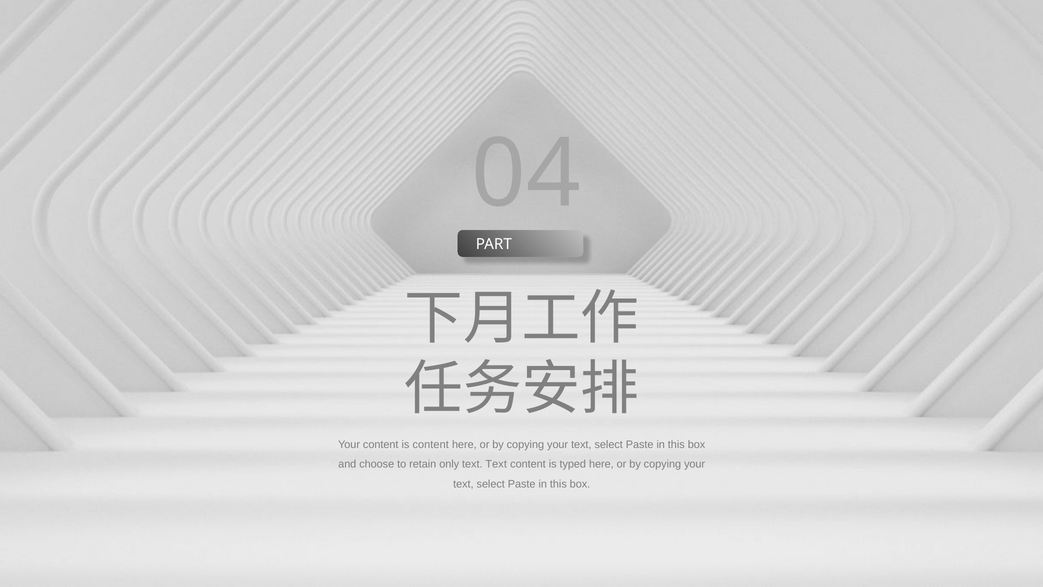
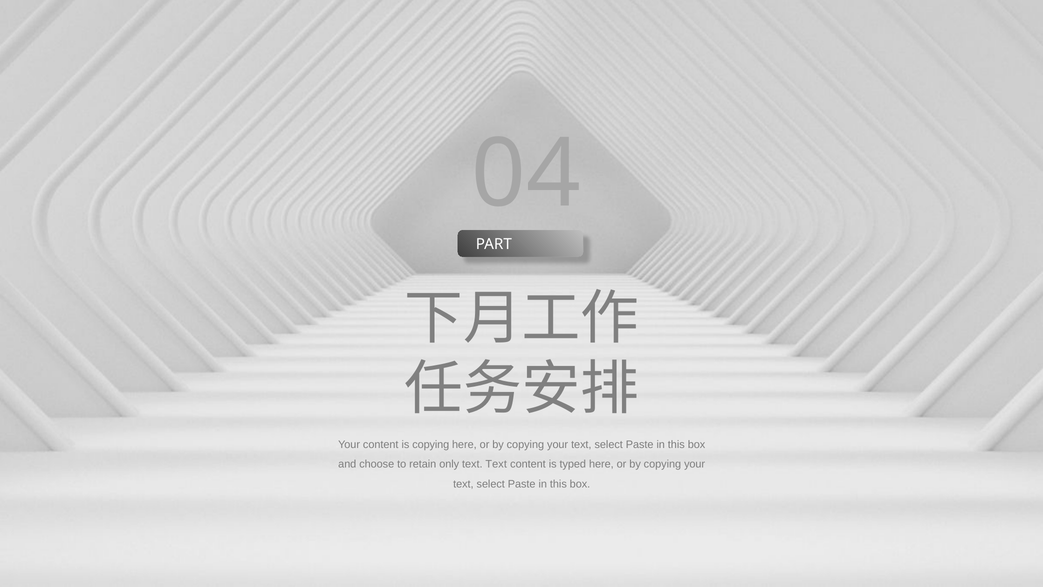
is content: content -> copying (431, 445)
